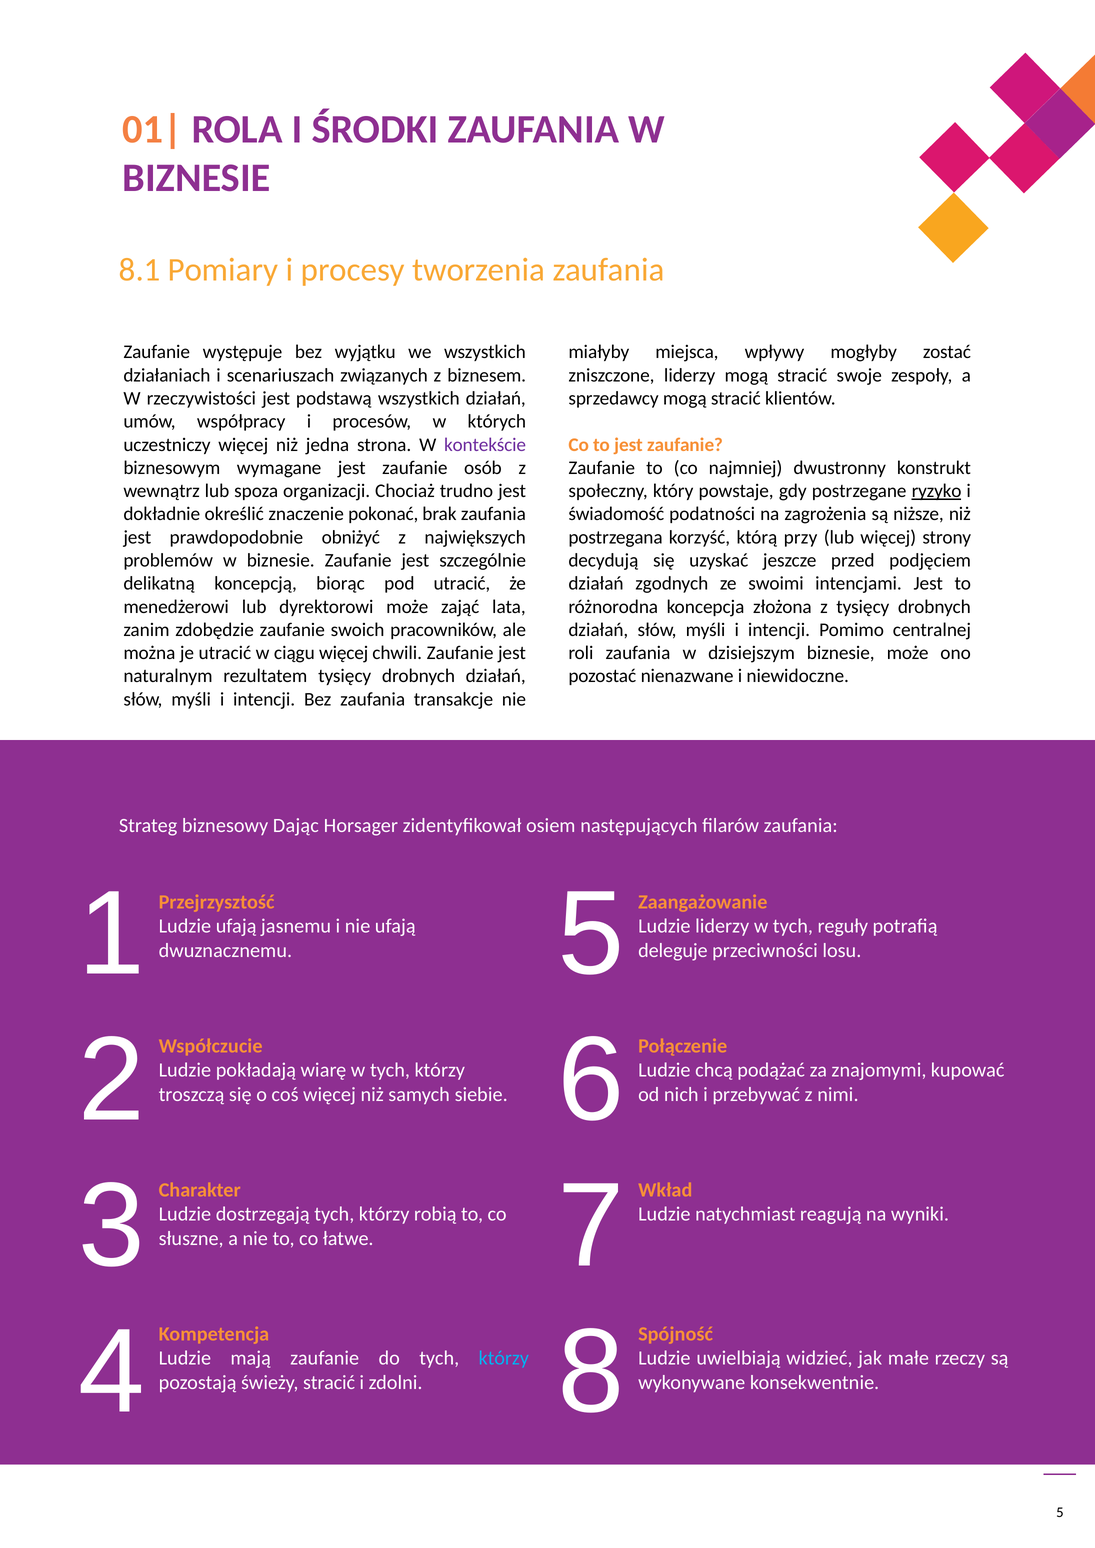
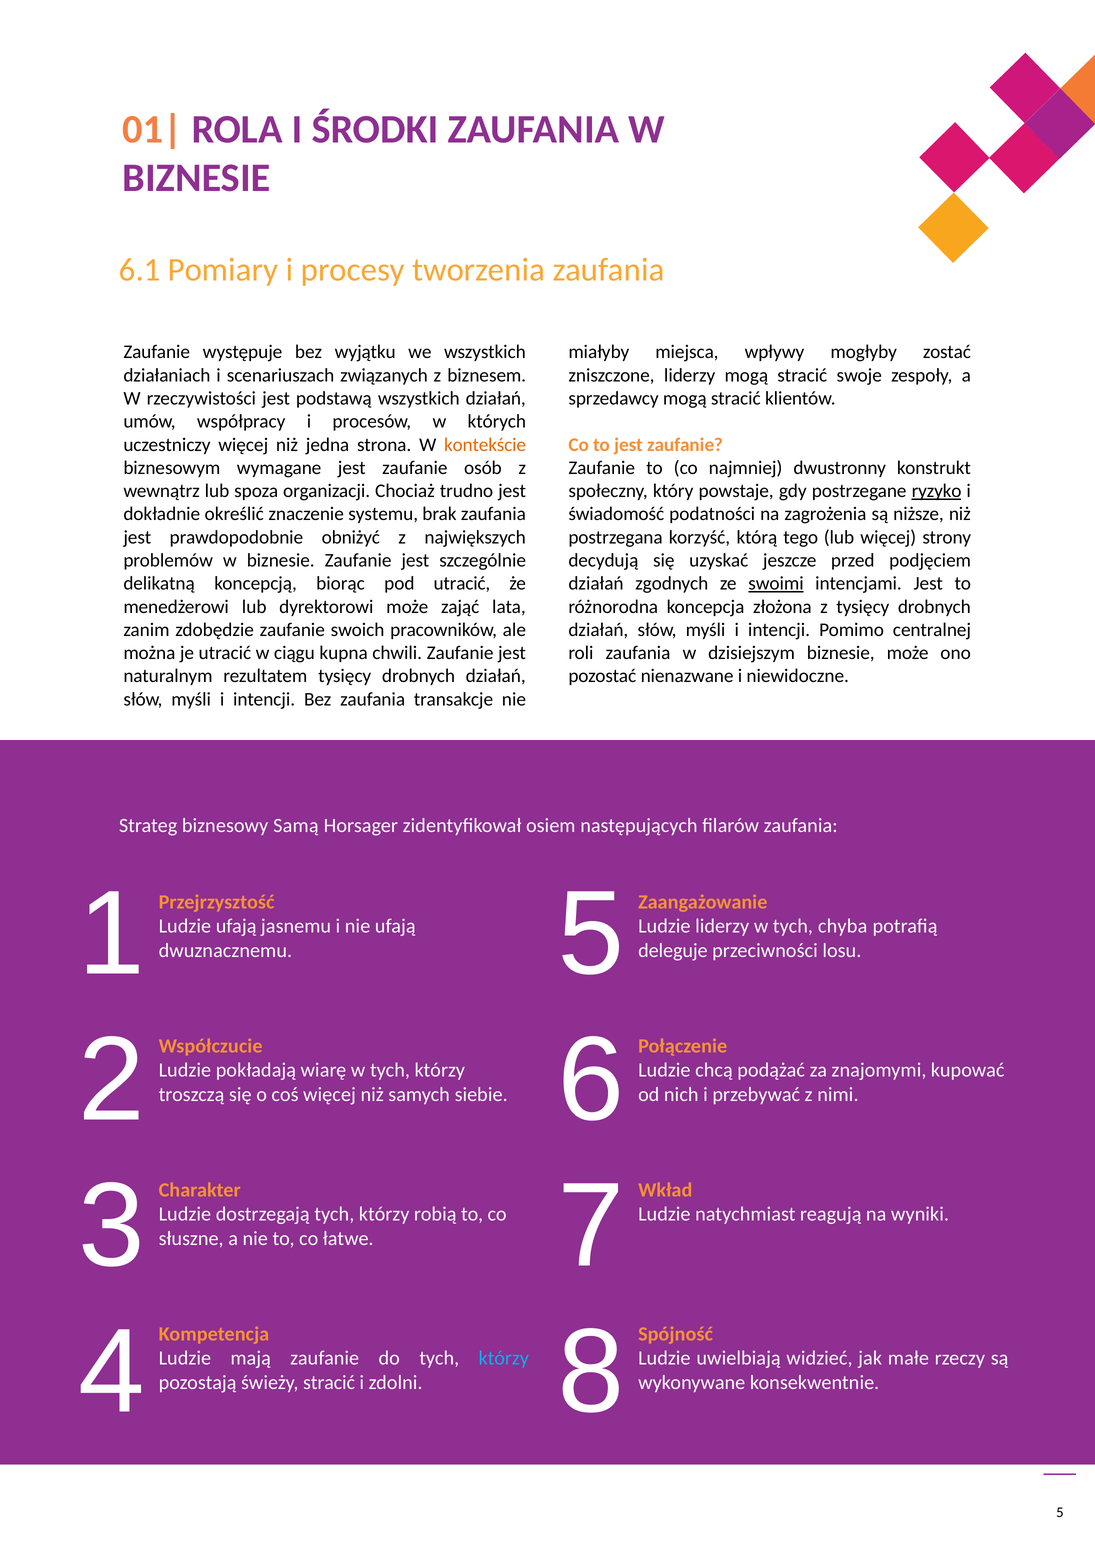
8.1: 8.1 -> 6.1 (140, 270)
kontekście colour: purple -> orange (485, 445)
pokonać: pokonać -> systemu (383, 514)
przy: przy -> tego (801, 537)
swoimi underline: none -> present (776, 584)
ciągu więcej: więcej -> kupna (344, 653)
Dając: Dając -> Samą (296, 826)
reguły: reguły -> chyba (843, 927)
